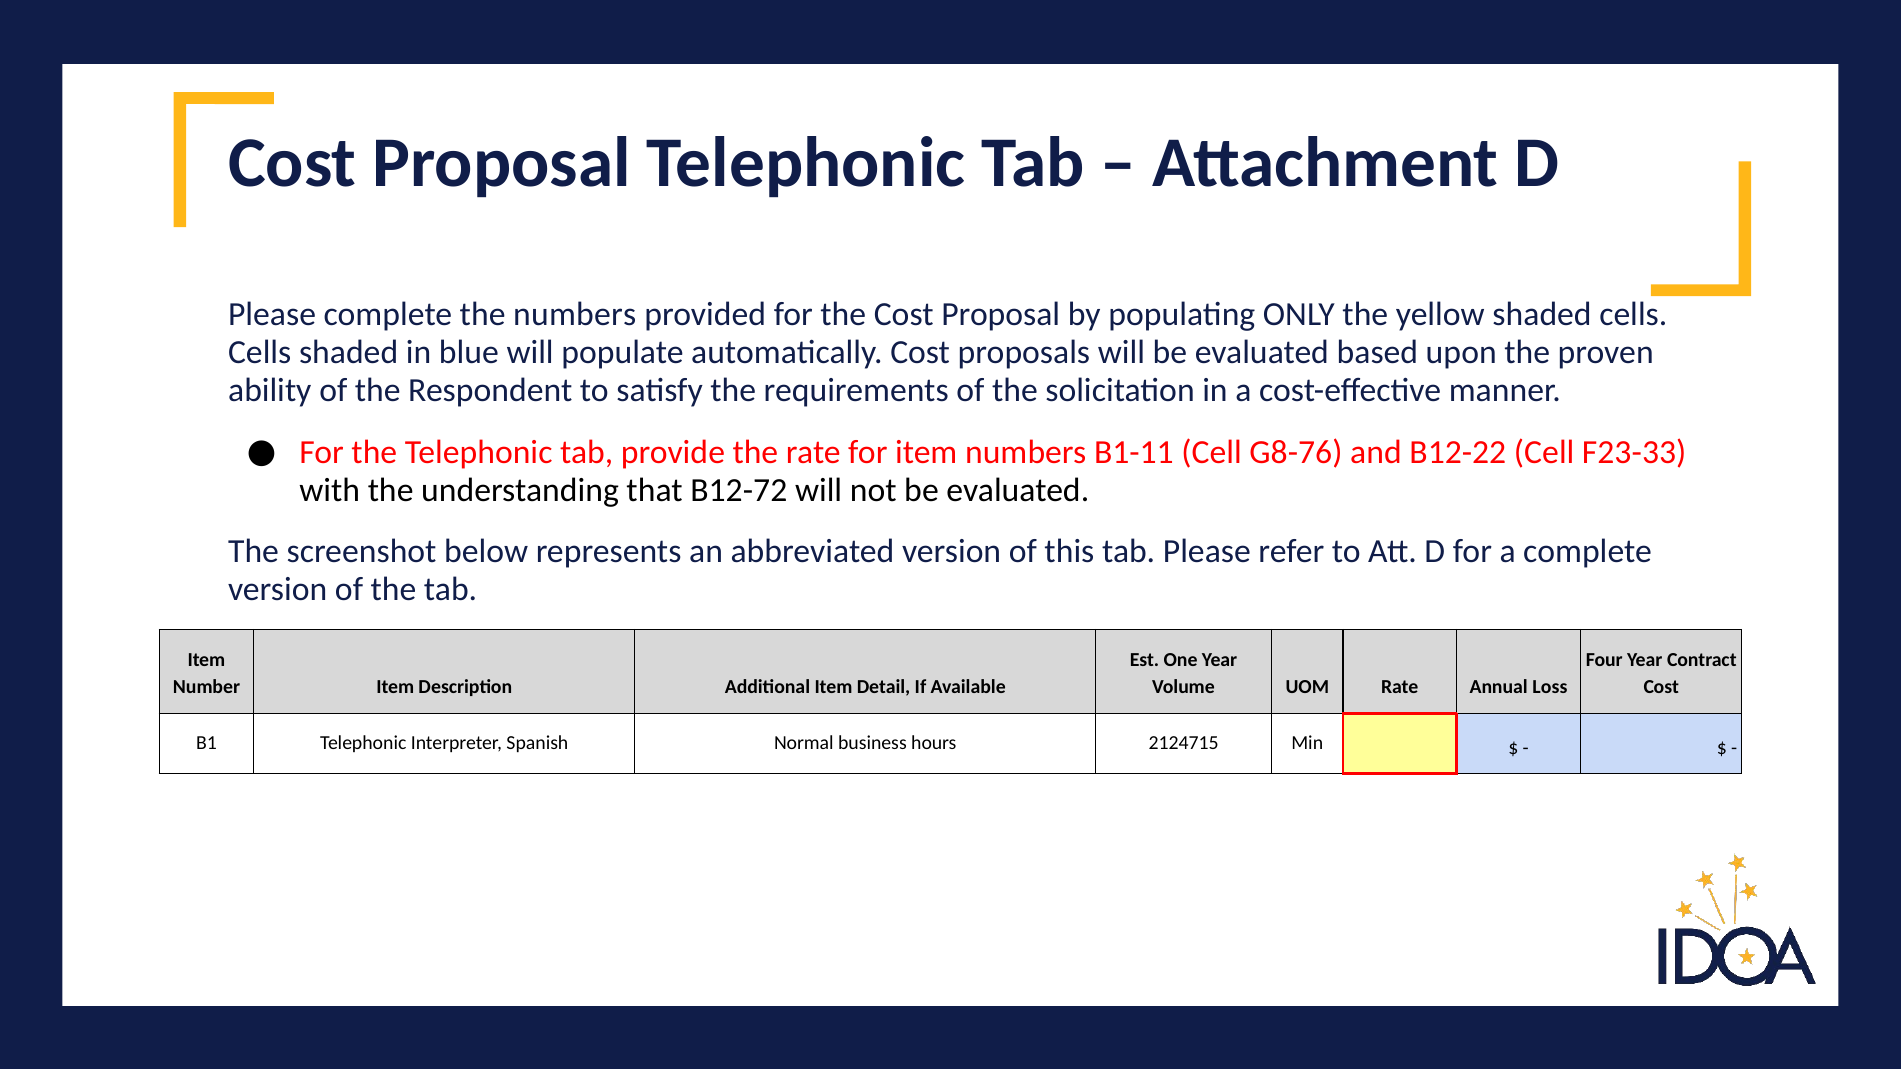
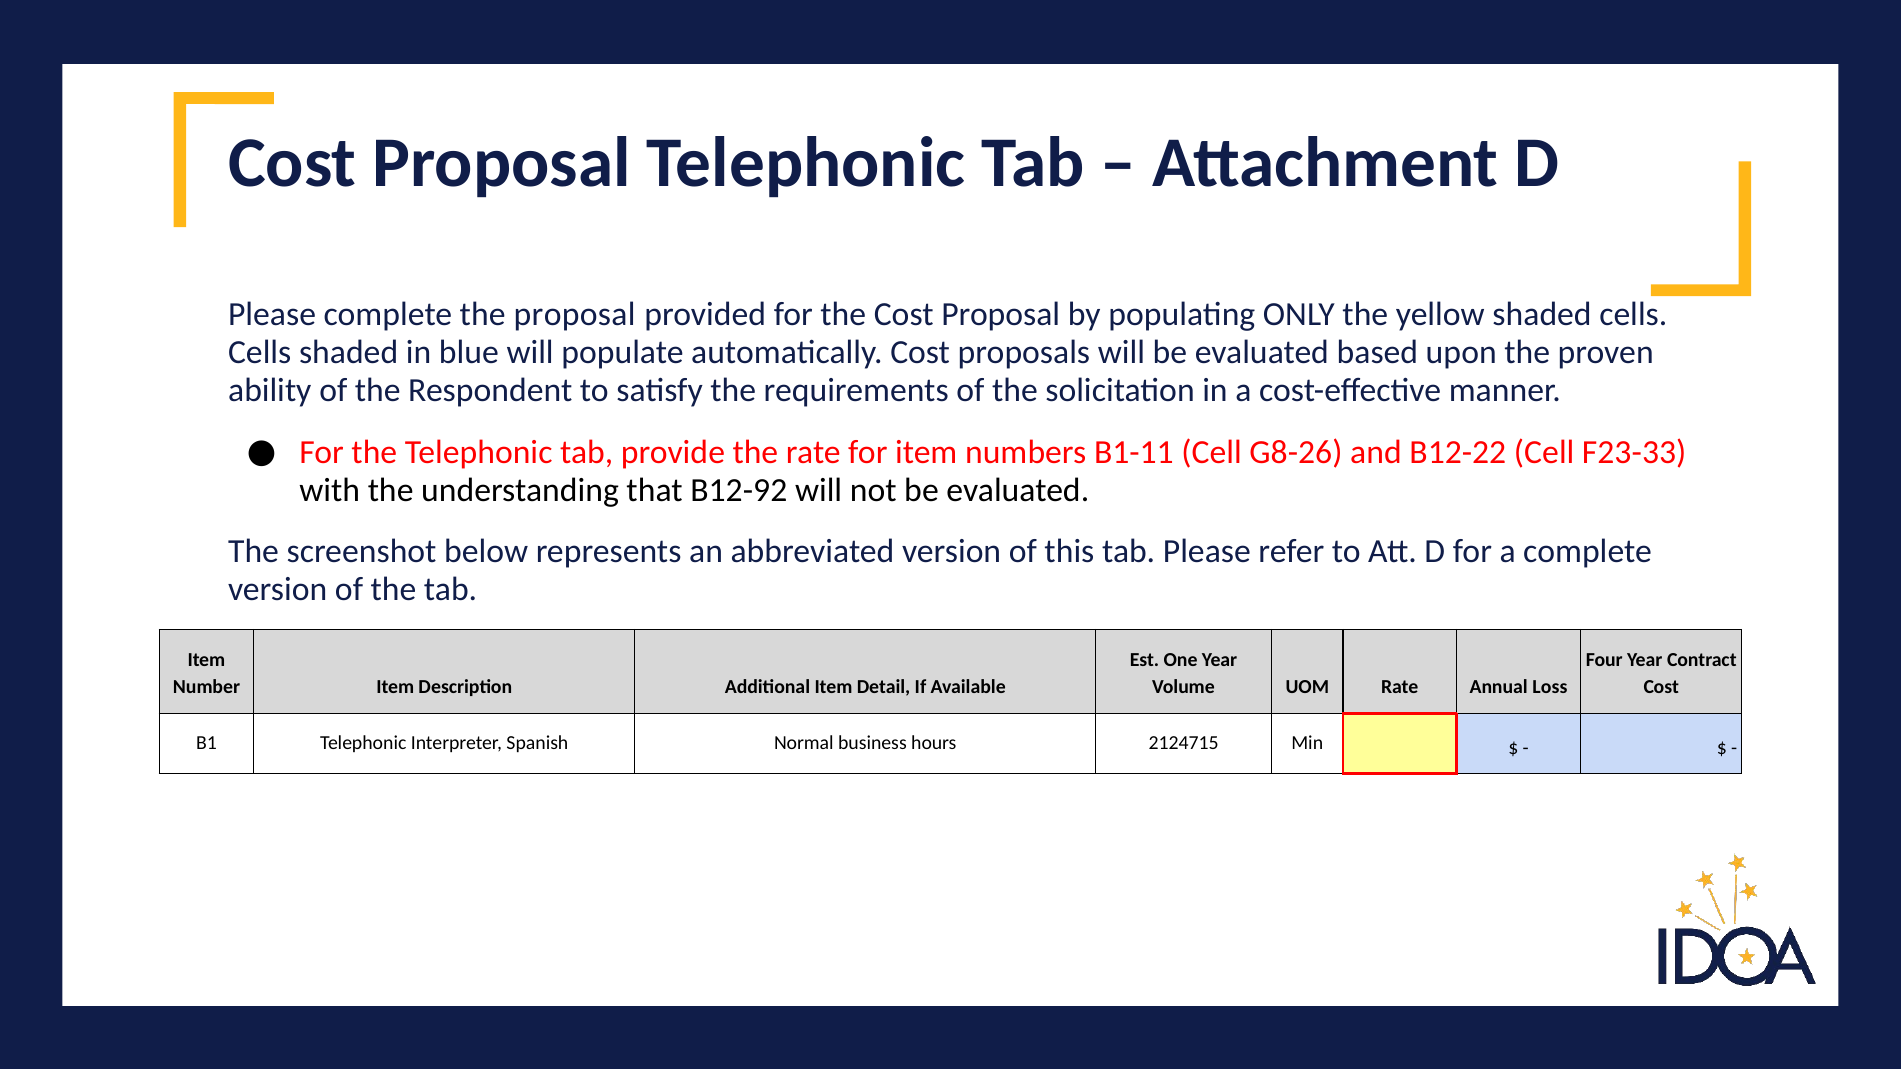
the numbers: numbers -> proposal (575, 314)
G8-76: G8-76 -> G8-26 (1296, 452)
B12-72: B12-72 -> B12-92 (739, 490)
